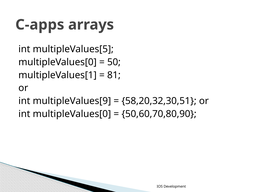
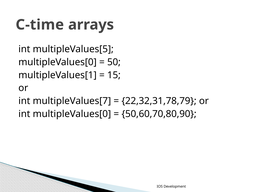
C-apps: C-apps -> C-time (40, 25)
81: 81 -> 15 (114, 75)
multipleValues[9: multipleValues[9 -> multipleValues[7 (72, 101)
58,20,32,30,51: 58,20,32,30,51 -> 22,32,31,78,79 (159, 101)
